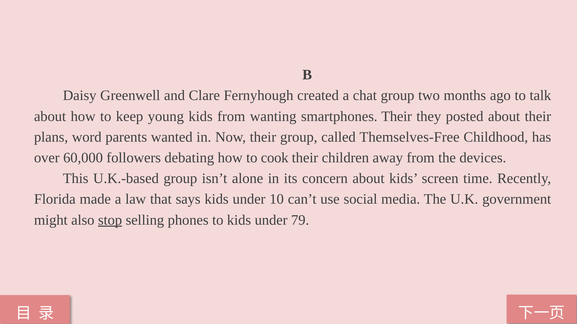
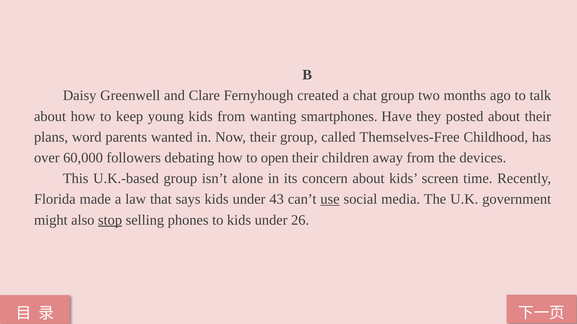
smartphones Their: Their -> Have (397, 116)
cook: cook -> open (275, 158)
10: 10 -> 43 (277, 200)
use underline: none -> present (330, 200)
79: 79 -> 26 (300, 220)
